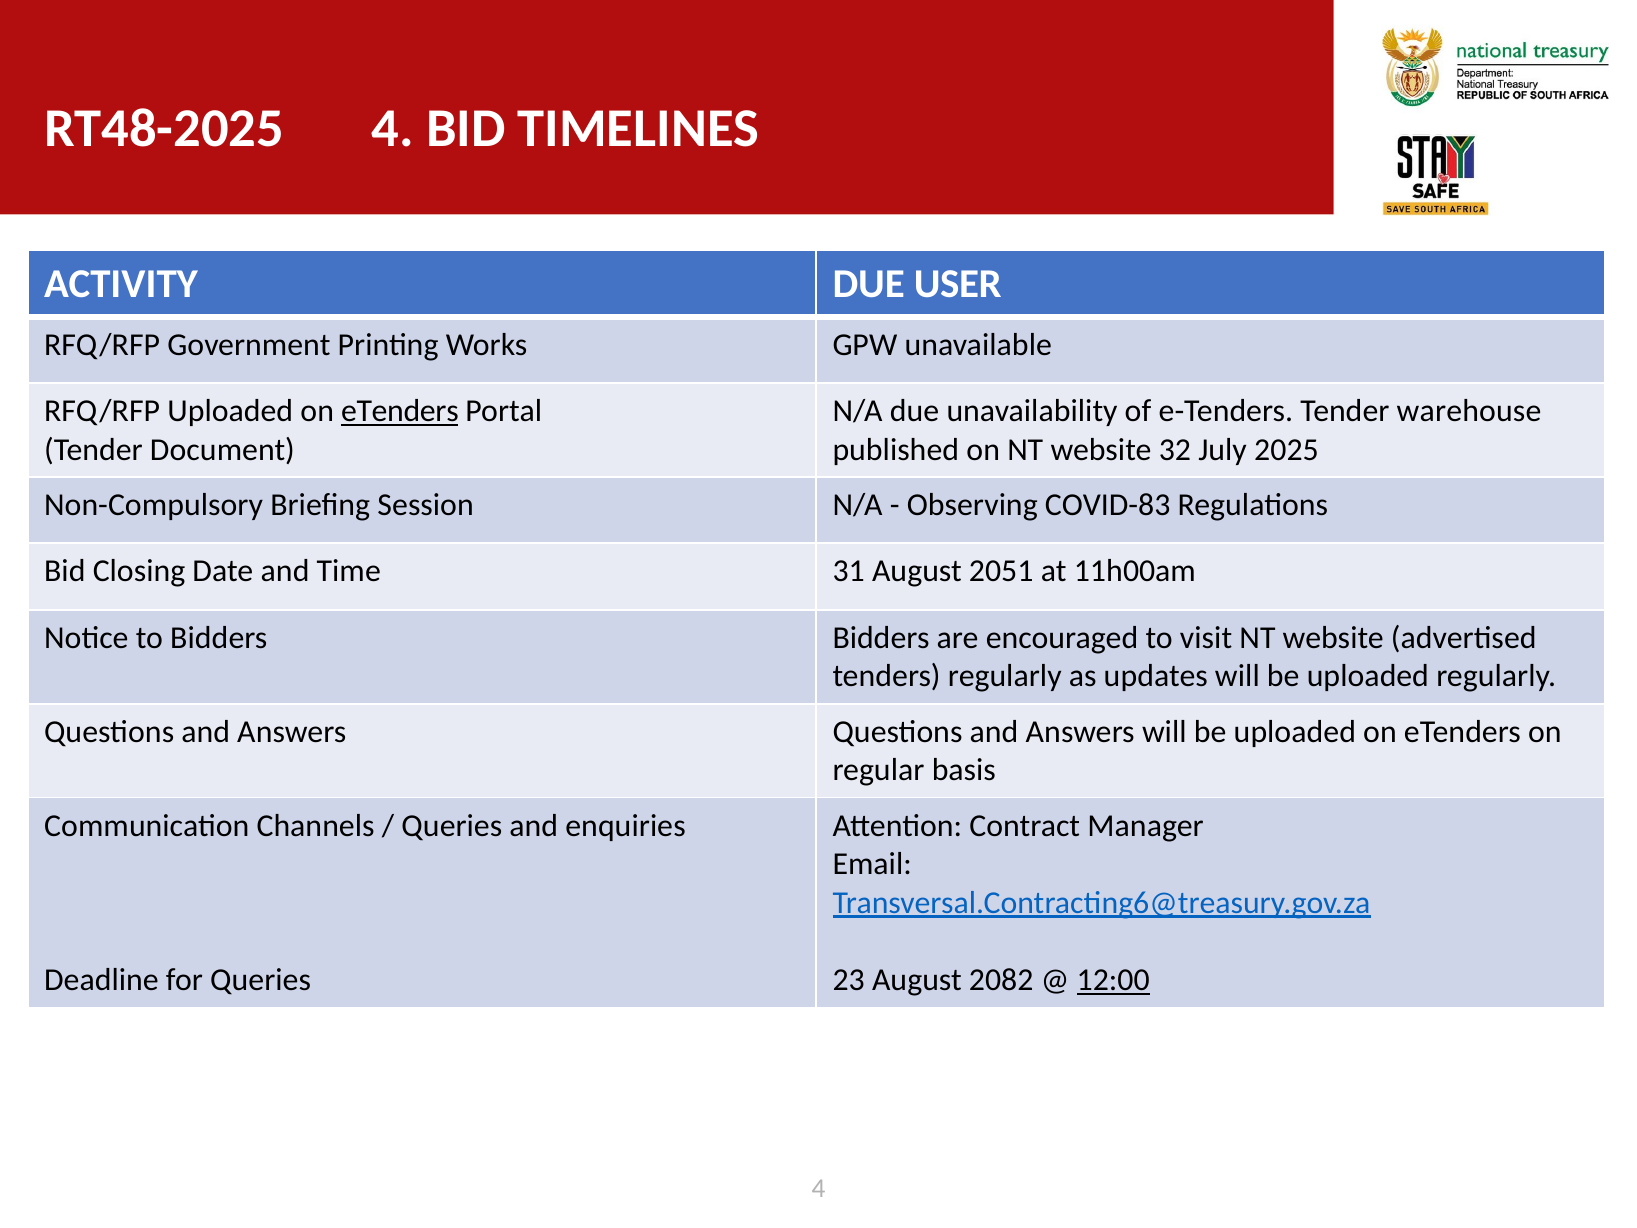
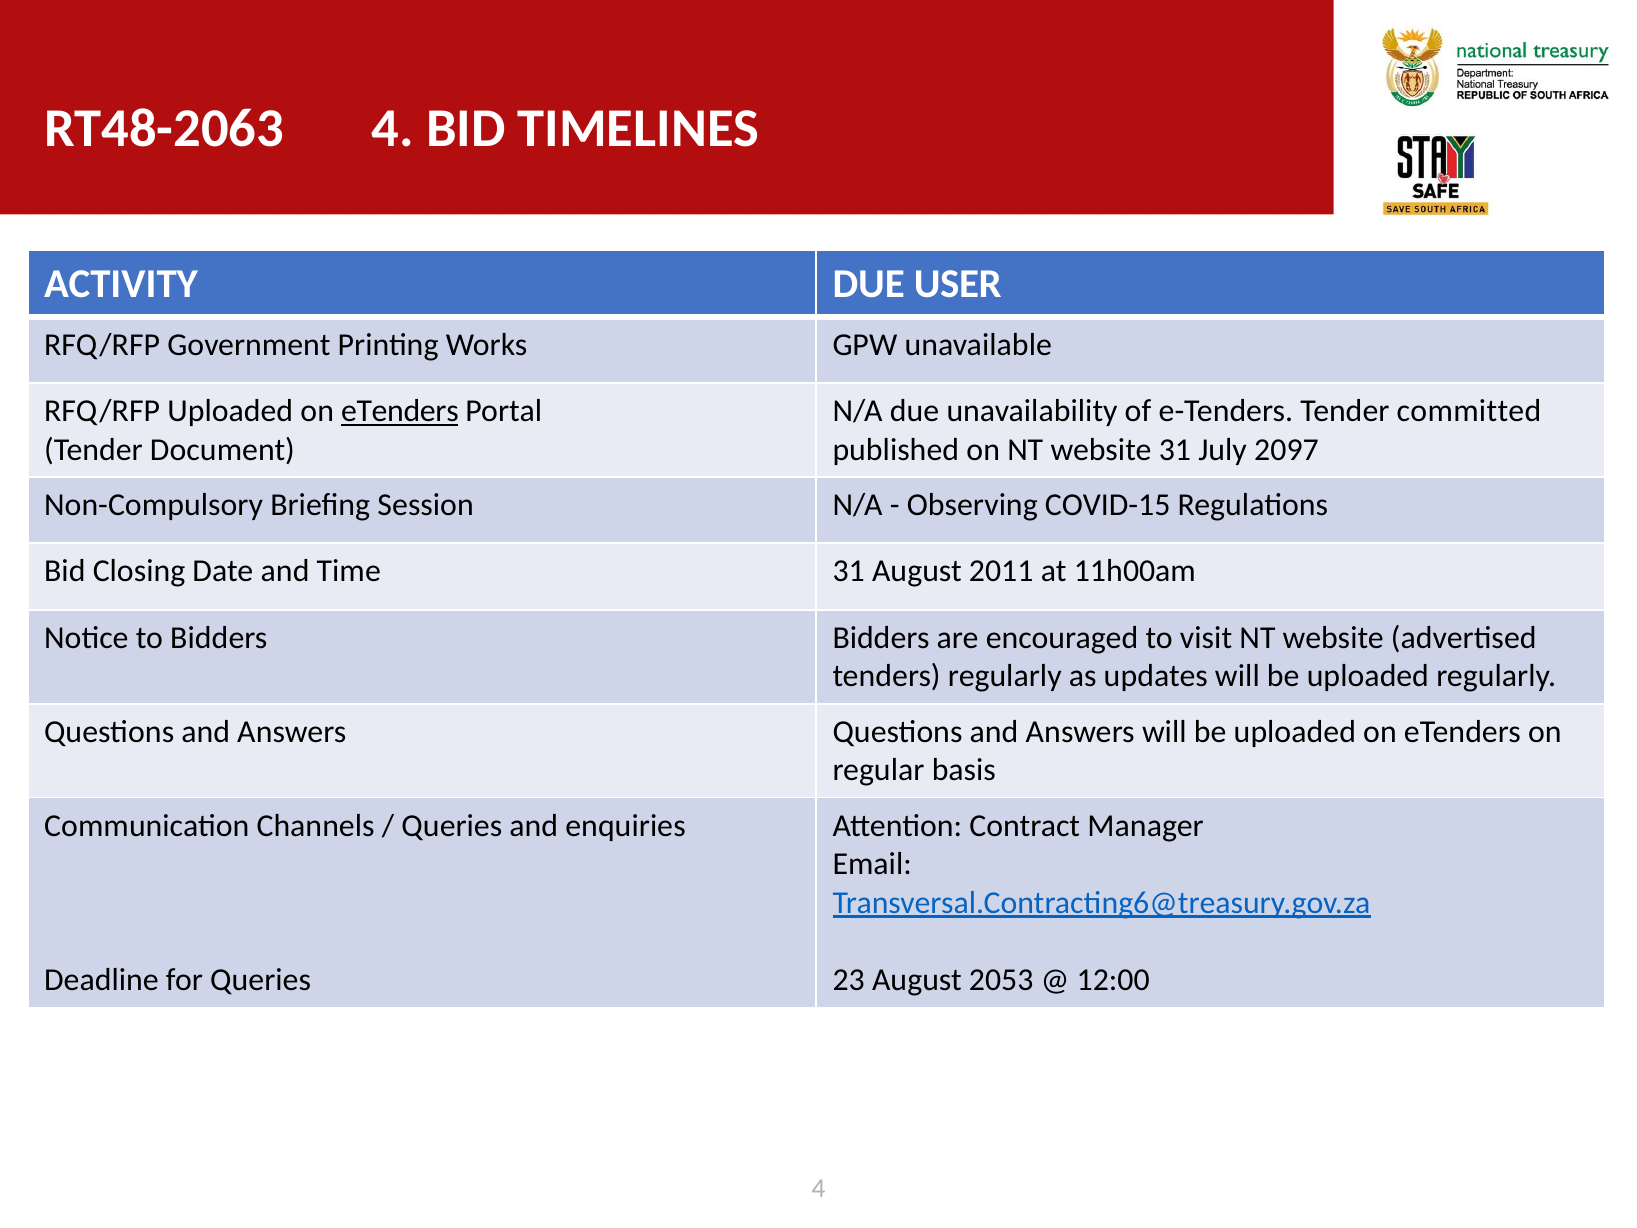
RT48-2025: RT48-2025 -> RT48-2063 (164, 128)
warehouse: warehouse -> committed (1469, 411)
website 32: 32 -> 31 (1175, 450)
2025: 2025 -> 2097 (1287, 450)
COVID-83: COVID-83 -> COVID-15 (1108, 505)
2051: 2051 -> 2011 (1001, 571)
2082: 2082 -> 2053 (1001, 980)
12:00 underline: present -> none (1113, 980)
